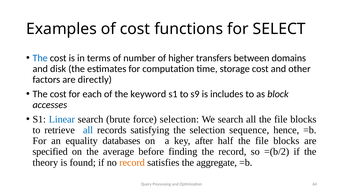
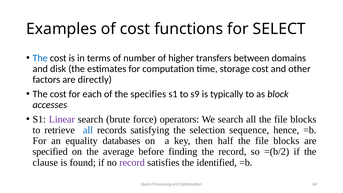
keyword: keyword -> specifies (148, 94)
includes: includes -> typically (227, 94)
Linear colour: blue -> purple (62, 119)
force selection: selection -> operators (179, 119)
after: after -> then (204, 141)
theory: theory -> clause (45, 162)
record colour: orange -> purple (132, 162)
aggregate: aggregate -> identified (217, 162)
